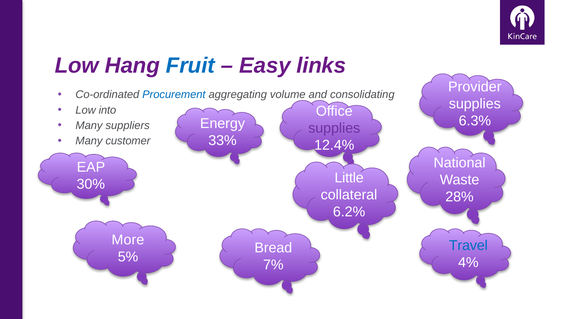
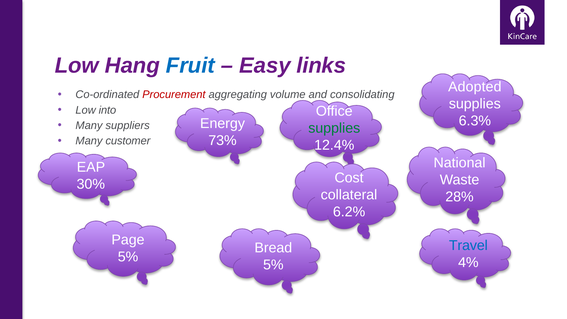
Provider: Provider -> Adopted (475, 87)
Procurement colour: blue -> red (174, 95)
supplies colour: purple -> green (334, 128)
33%: 33% -> 73% (222, 141)
Little: Little -> Cost (349, 178)
More: More -> Page (128, 240)
7%: 7% -> 5% (273, 265)
